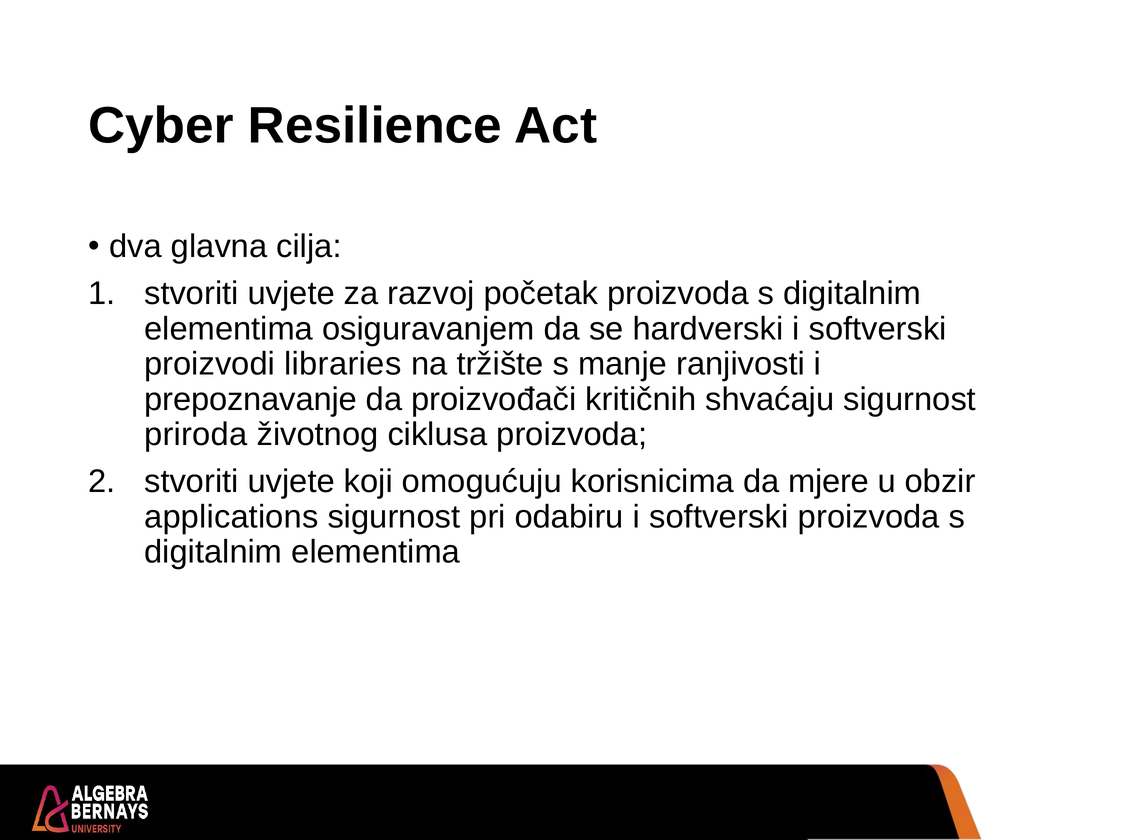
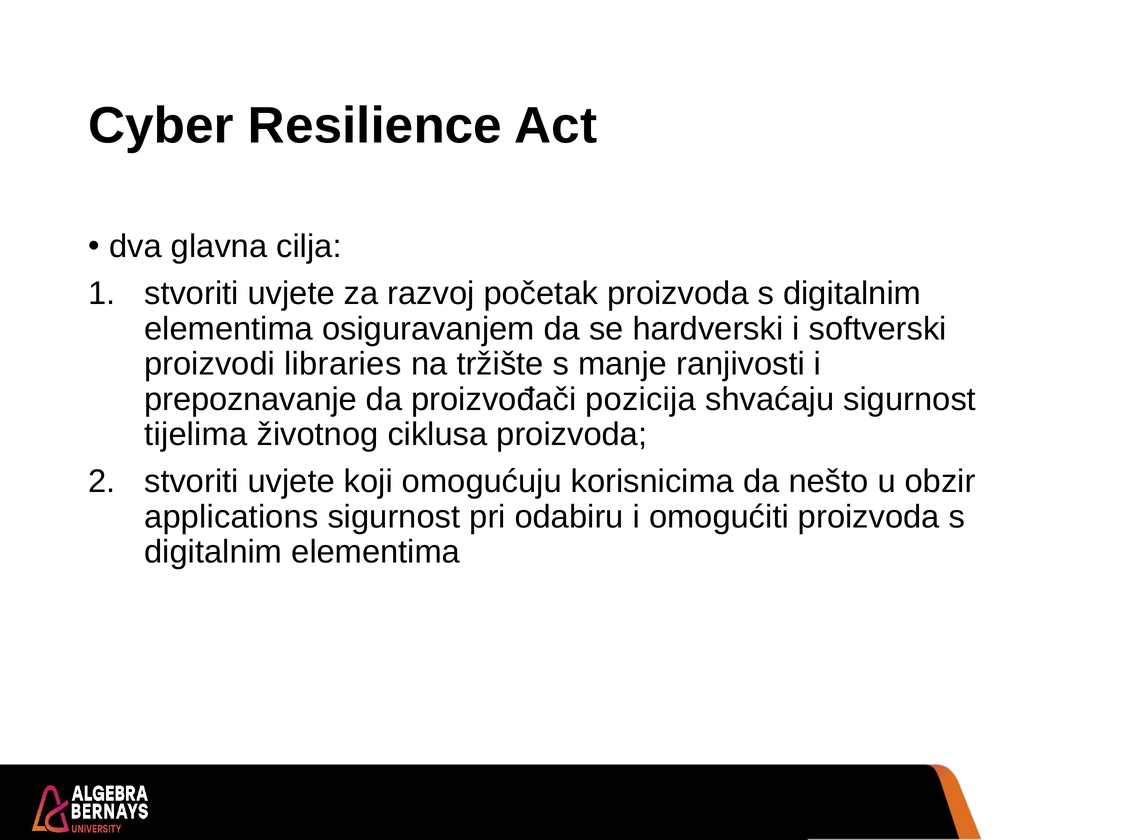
kritičnih: kritičnih -> pozicija (641, 400)
priroda: priroda -> tijelima (196, 435)
mjere: mjere -> nešto (829, 482)
odabiru i softverski: softverski -> omogućiti (719, 517)
